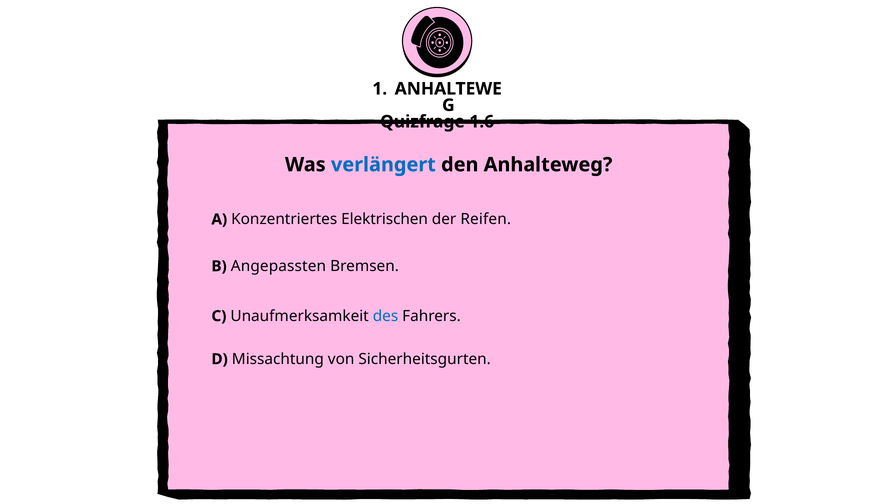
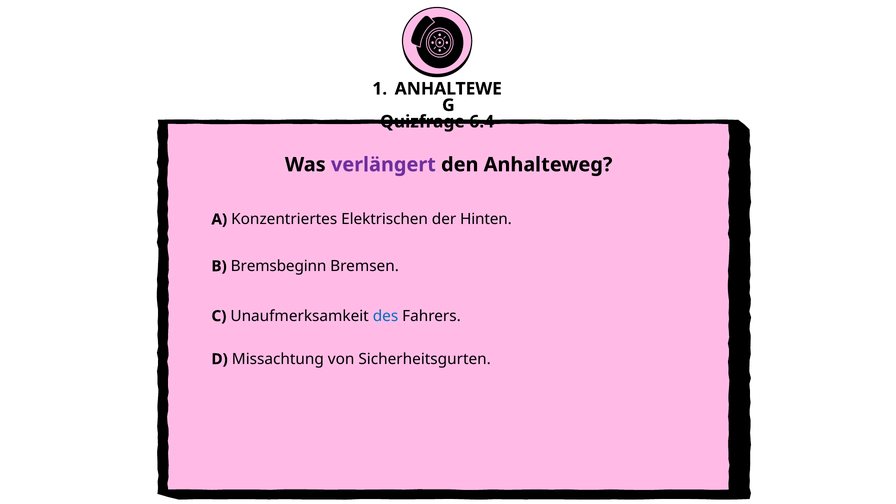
1.6: 1.6 -> 6.4 (482, 122)
verlängert colour: blue -> purple (383, 165)
Reifen: Reifen -> Hinten (486, 219)
Angepassten: Angepassten -> Bremsbeginn (279, 266)
